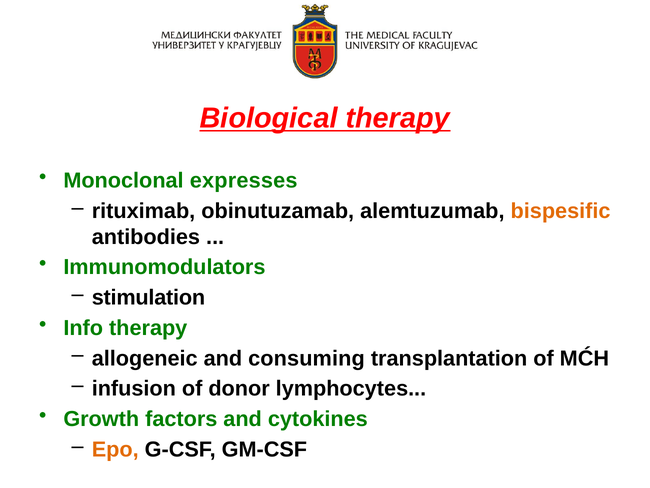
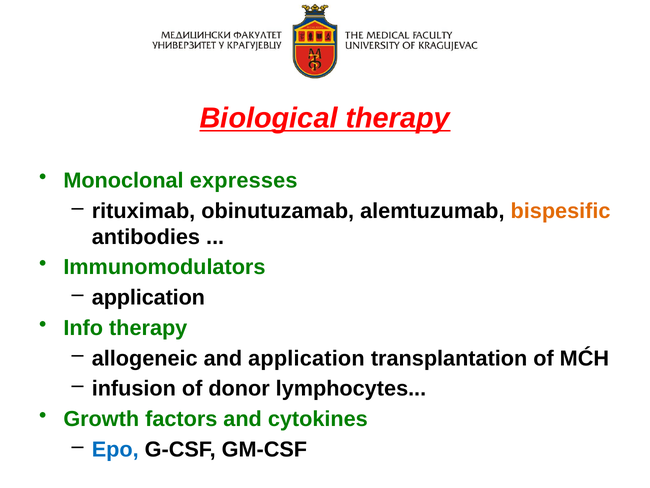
stimulation: stimulation -> application (148, 297)
and consuming: consuming -> application (306, 358)
Epo colour: orange -> blue (115, 449)
